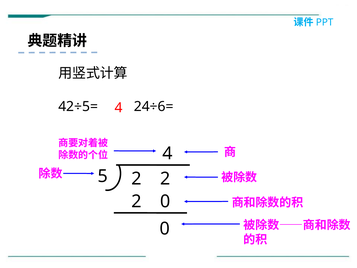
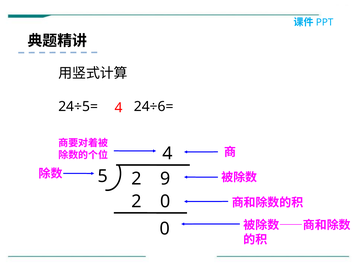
42÷5=: 42÷5= -> 24÷5= (78, 106)
2: 2 -> 9 (165, 178)
